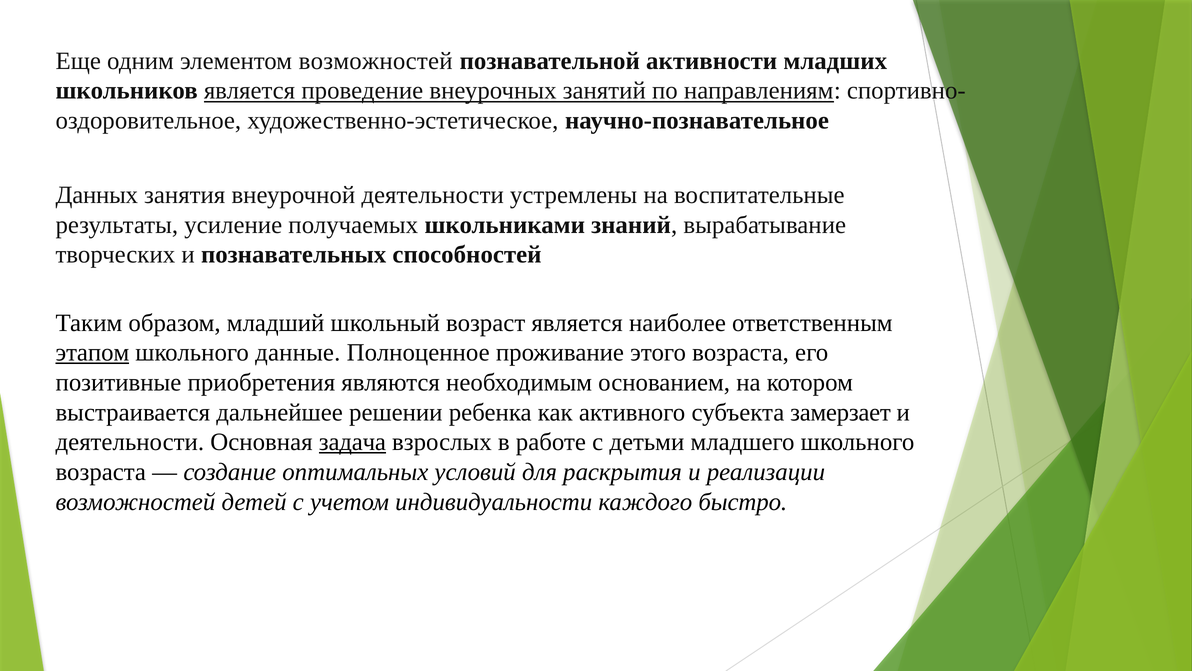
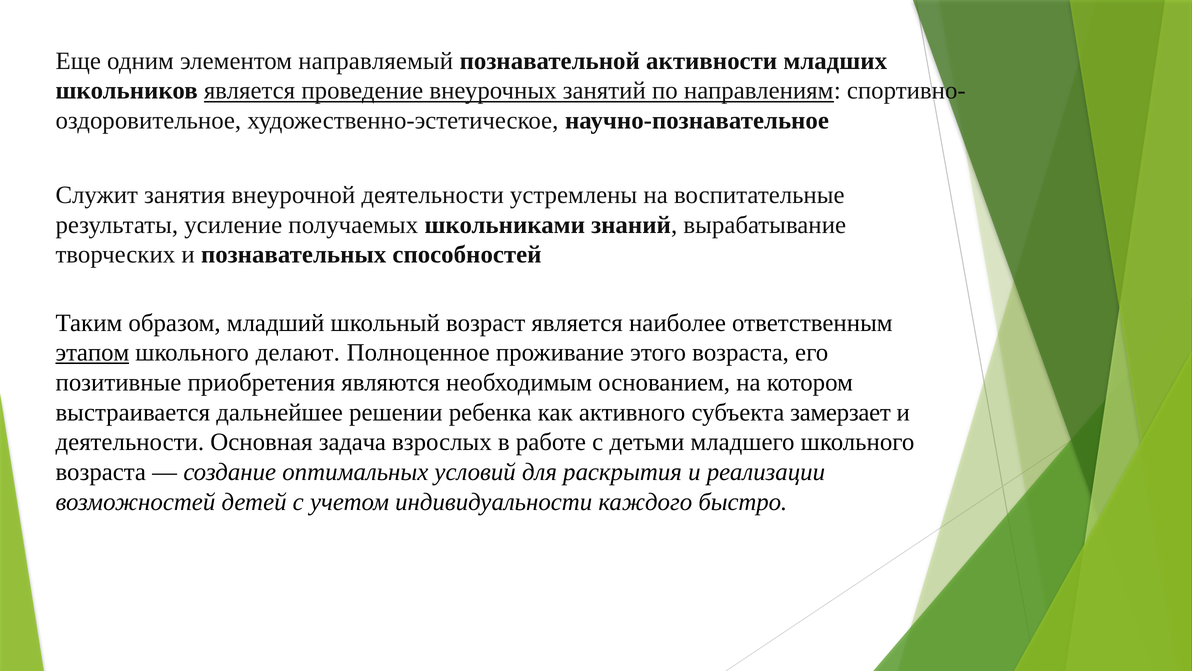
элементом возможностей: возможностей -> направляемый (376, 61)
Данных: Данных -> Служит (97, 195)
данные: данные -> делают (298, 352)
задача underline: present -> none (352, 442)
